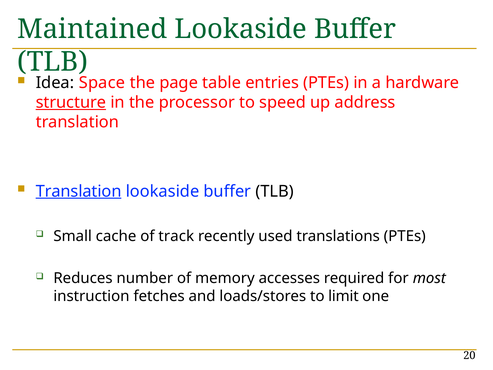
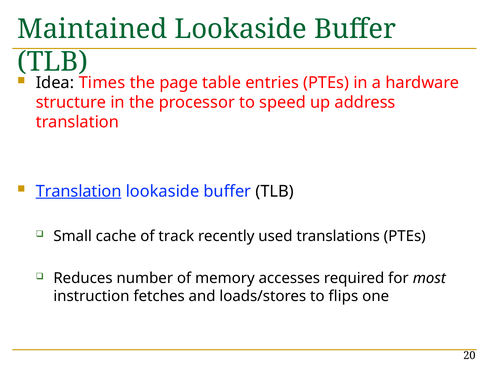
Space: Space -> Times (102, 83)
structure underline: present -> none (71, 102)
limit: limit -> flips (343, 296)
